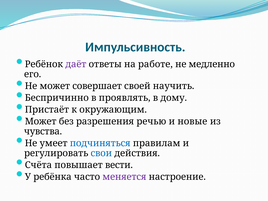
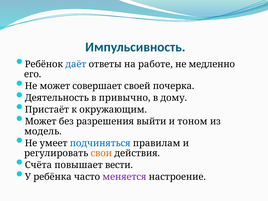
даёт colour: purple -> blue (76, 64)
научить: научить -> почерка (174, 86)
Беспричинно: Беспричинно -> Деятельность (57, 98)
проявлять: проявлять -> привычно (125, 98)
речью: речью -> выйти (151, 121)
новые: новые -> тоном (192, 121)
чувства: чувства -> модель (43, 131)
свои colour: blue -> orange (101, 153)
